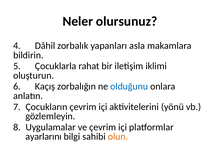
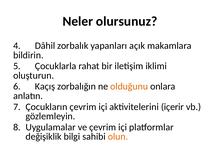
asla: asla -> açık (137, 46)
olduğunu colour: blue -> orange (129, 86)
yönü: yönü -> içerir (172, 107)
ayarlarını: ayarlarını -> değişiklik (44, 136)
